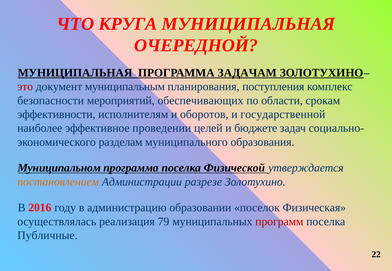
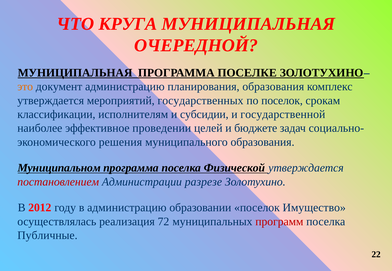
ЗАДАЧАМ: ЗАДАЧАМ -> ПОСЕЛКЕ (247, 73)
это colour: red -> orange (25, 87)
документ муниципальным: муниципальным -> администрацию (125, 87)
планирования поступления: поступления -> образования (273, 87)
безопасности: безопасности -> утверждается (51, 101)
обеспечивающих: обеспечивающих -> государственных (200, 101)
по области: области -> поселок (282, 101)
эффективности: эффективности -> классификации (56, 114)
оборотов: оборотов -> субсидии (204, 114)
разделам: разделам -> решения (120, 142)
постановлением colour: orange -> red (58, 182)
2016: 2016 -> 2012 (40, 208)
Физическая: Физическая -> Имущество (314, 208)
79: 79 -> 72 (163, 222)
